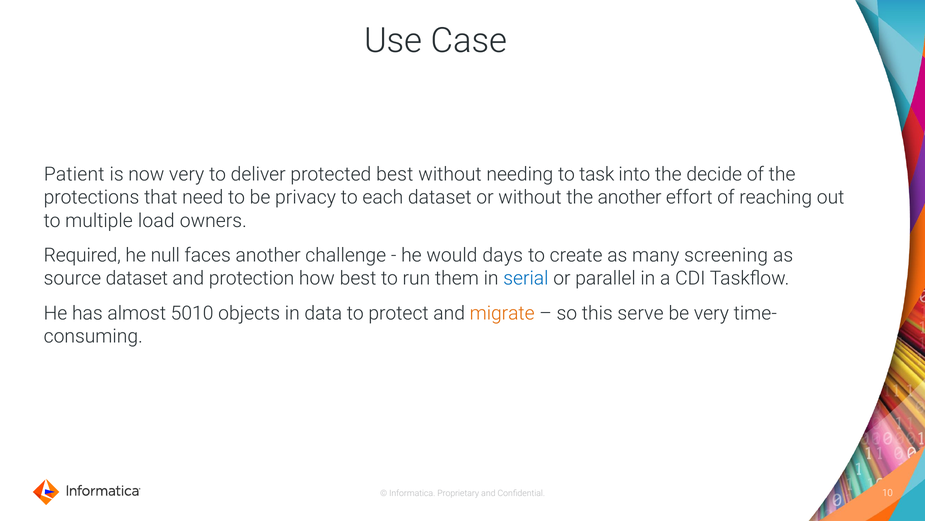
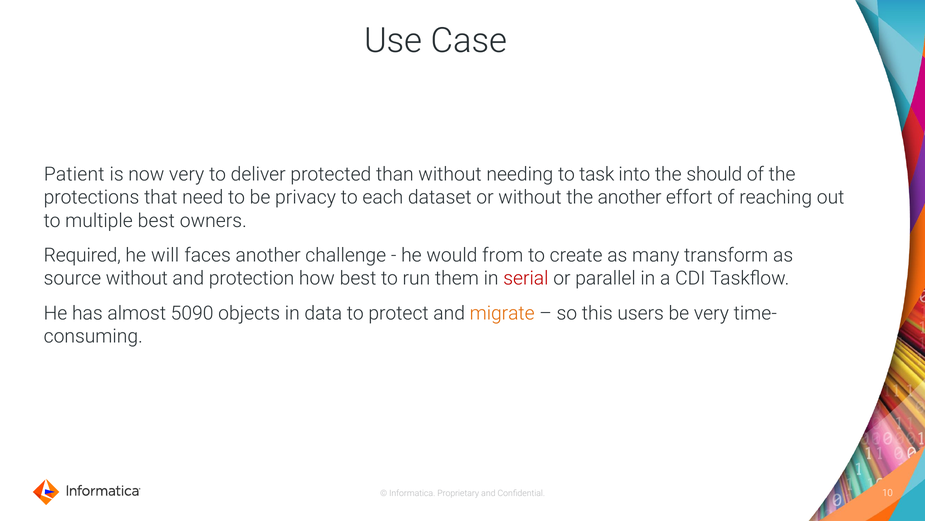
protected best: best -> than (395, 174)
decide: decide -> should (714, 174)
multiple load: load -> best (156, 220)
null: null -> will (165, 255)
days: days -> from (503, 255)
screening: screening -> transform (726, 255)
source dataset: dataset -> without (137, 278)
serial colour: blue -> red (526, 278)
5010: 5010 -> 5090 (192, 313)
serve: serve -> users (641, 313)
